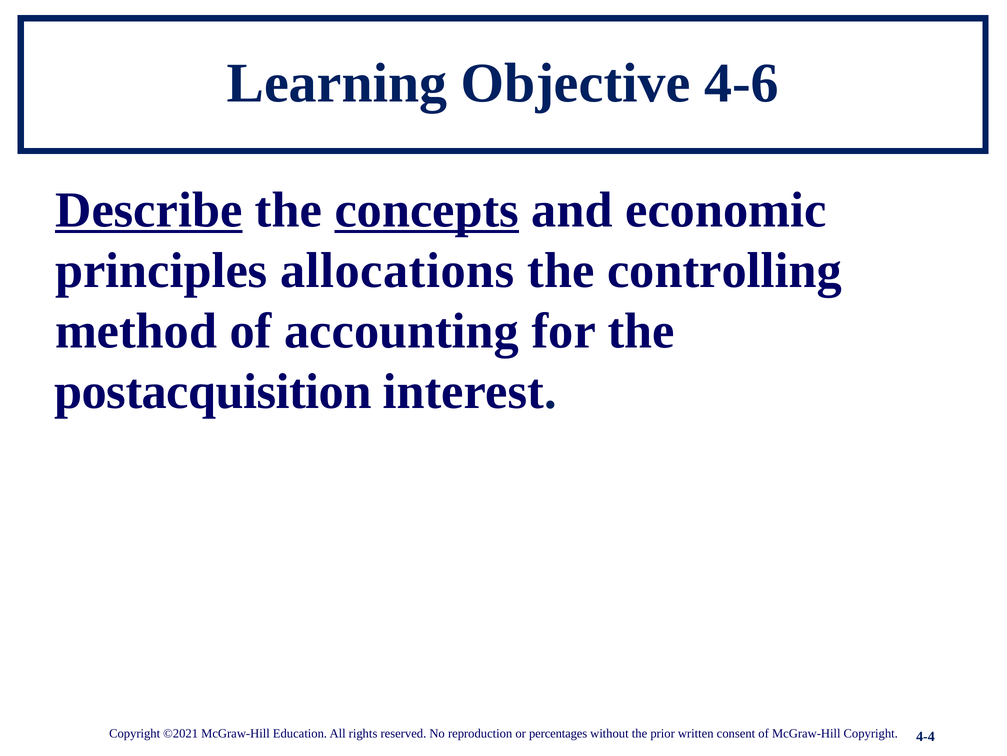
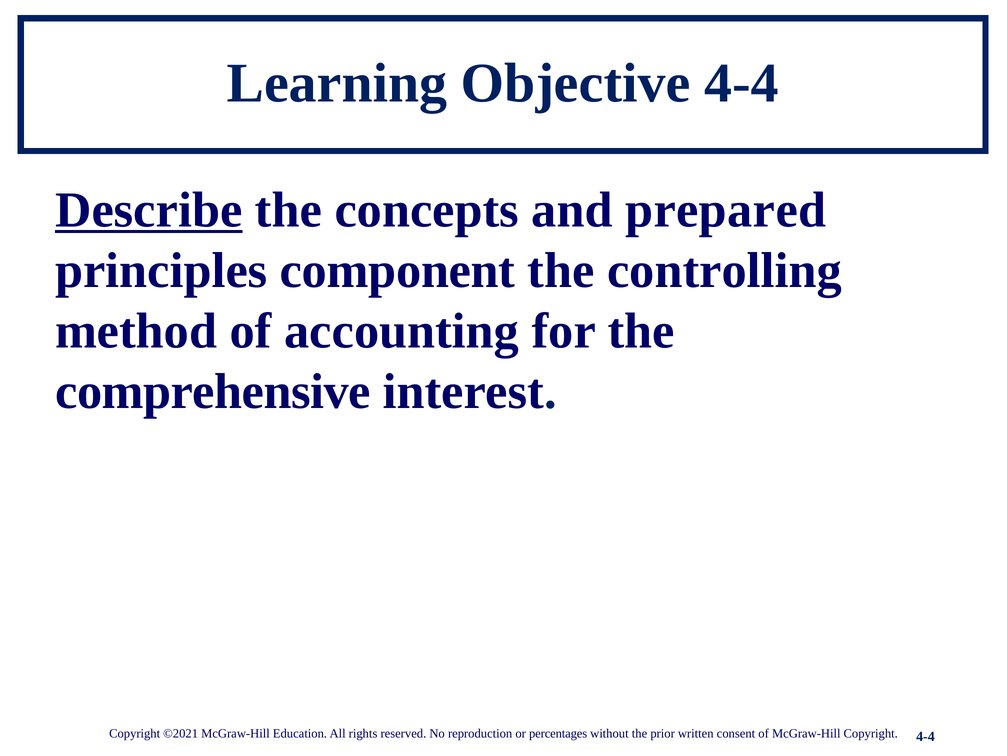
Objective 4-6: 4-6 -> 4-4 (742, 83)
concepts underline: present -> none (427, 210)
economic: economic -> prepared (726, 210)
allocations: allocations -> component (398, 270)
postacquisition: postacquisition -> comprehensive (213, 391)
